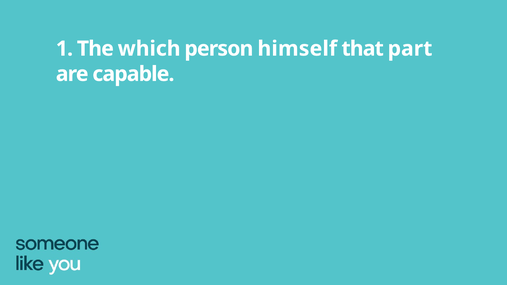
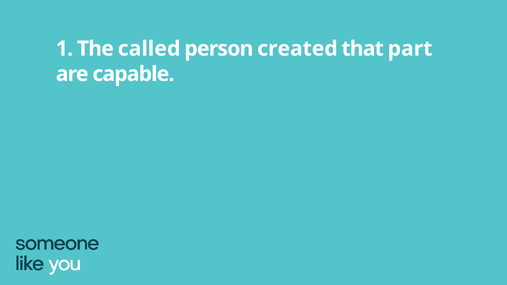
which: which -> called (149, 49)
himself: himself -> created (297, 49)
